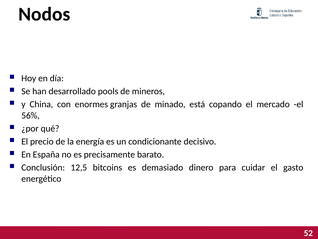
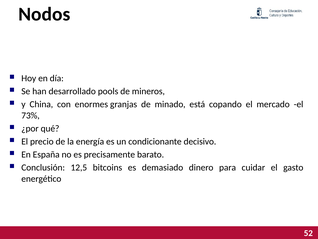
56%: 56% -> 73% (31, 115)
